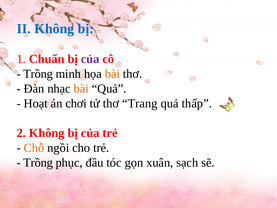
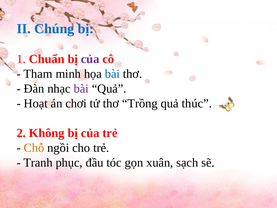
II Không: Không -> Chúng (54, 29)
Trồng: Trồng -> Tham (38, 74)
bài colour: orange -> blue (112, 74)
bài colour: orange -> purple (81, 89)
Trang: Trang -> Trồng (140, 103)
thấp: thấp -> thúc (197, 103)
Trồng: Trồng -> Tranh (38, 162)
